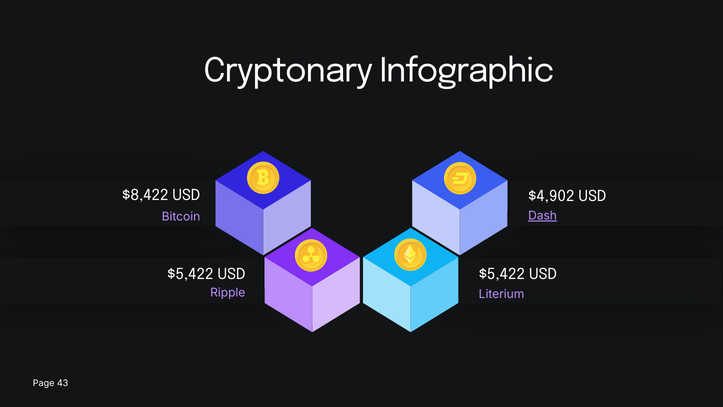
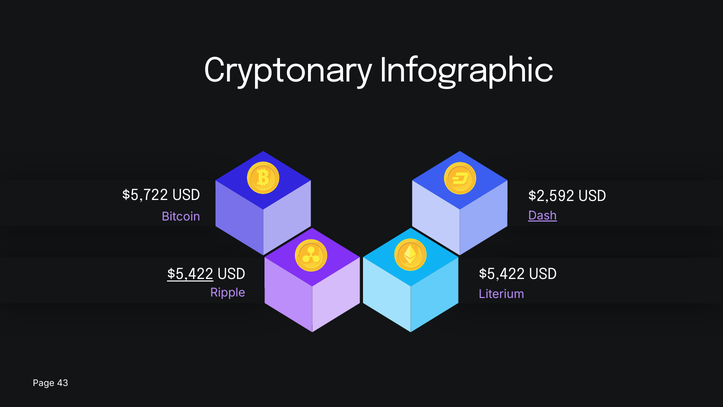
$8,422: $8,422 -> $5,722 (145, 195)
$4,902: $4,902 -> $2,592 (551, 196)
$5,422 underline: none -> present (190, 274)
